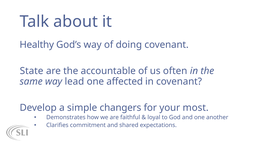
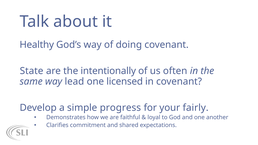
accountable: accountable -> intentionally (108, 71)
affected: affected -> licensed (125, 81)
changers: changers -> progress (120, 108)
most: most -> fairly (196, 108)
